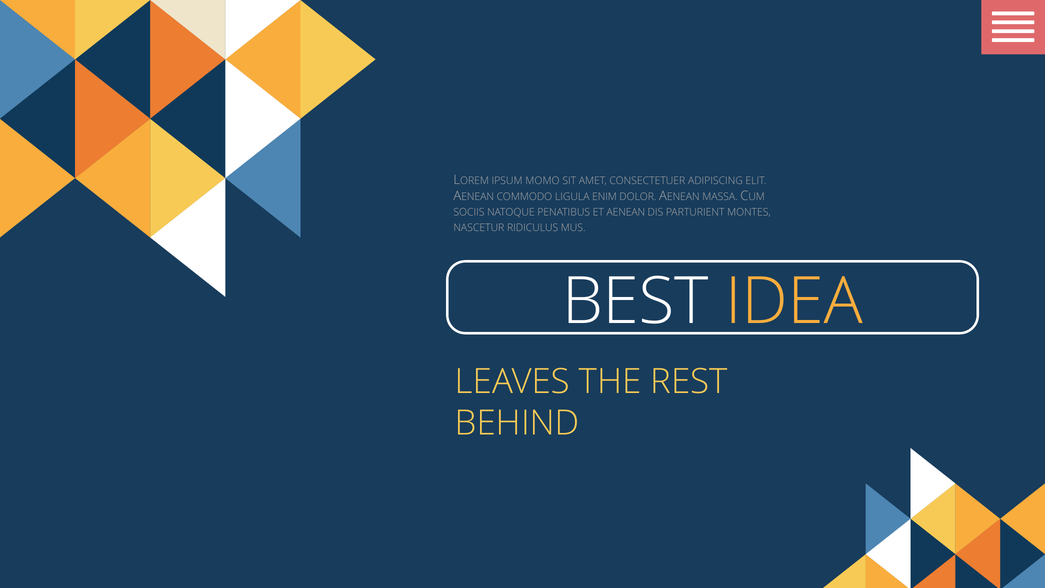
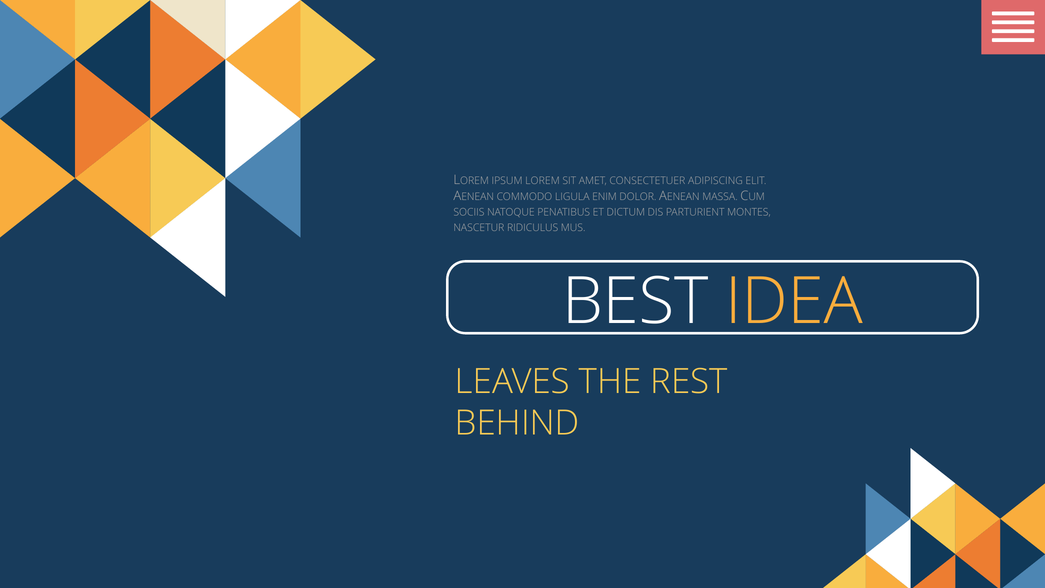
IPSUM MOMO: MOMO -> LOREM (542, 181)
ET AENEAN: AENEAN -> DICTUM (626, 212)
